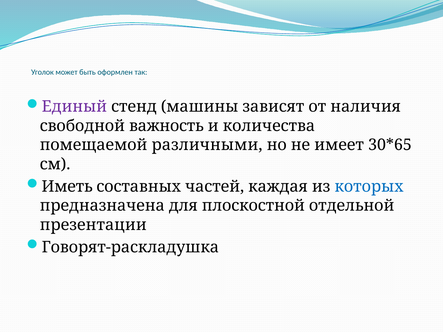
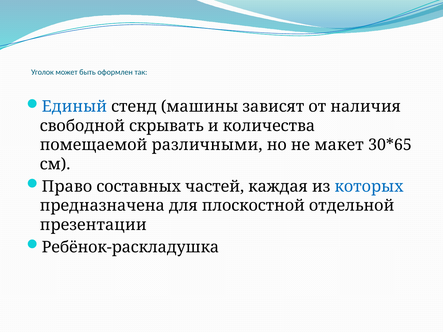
Единый colour: purple -> blue (74, 107)
важность: важность -> скрывать (166, 126)
имеет: имеет -> макет (339, 145)
Иметь: Иметь -> Право (67, 187)
Говорят-раскладушка: Говорят-раскладушка -> Ребёнок-раскладушка (130, 247)
